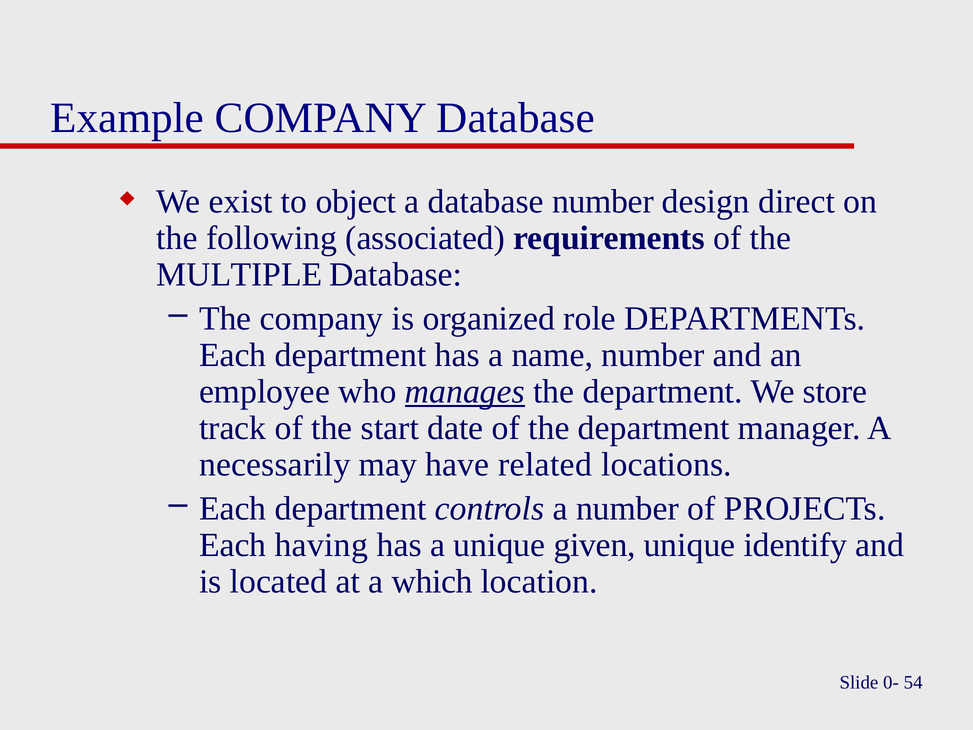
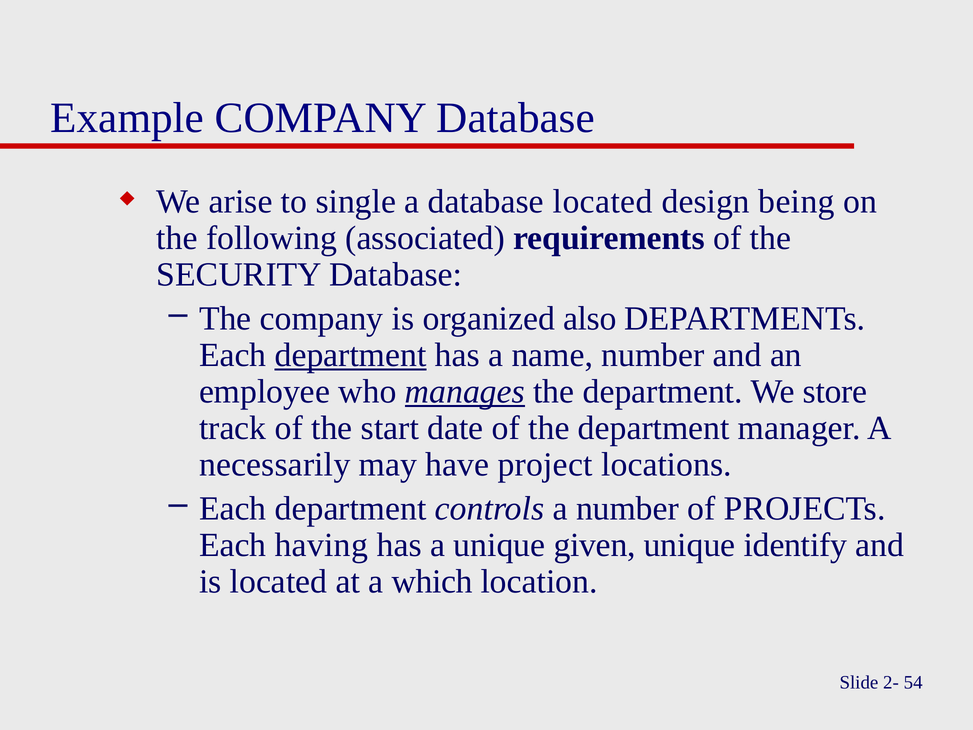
exist: exist -> arise (241, 201)
object: object -> single (356, 201)
database number: number -> located (603, 201)
direct: direct -> being (796, 201)
MULTIPLE: MULTIPLE -> SECURITY (239, 274)
role: role -> also (590, 318)
department underline: none -> present (351, 355)
related: related -> project (545, 464)
0-: 0- -> 2- (891, 682)
